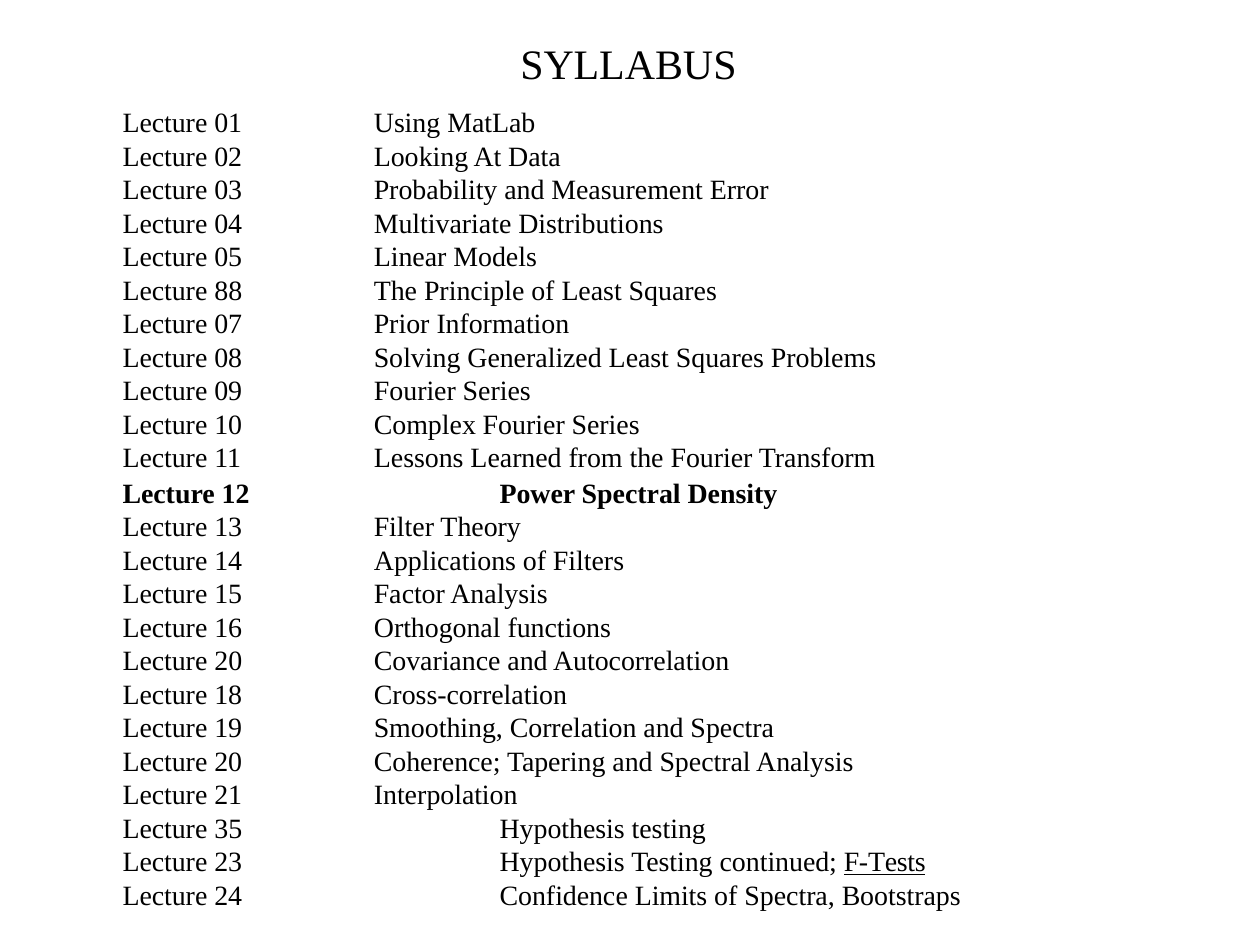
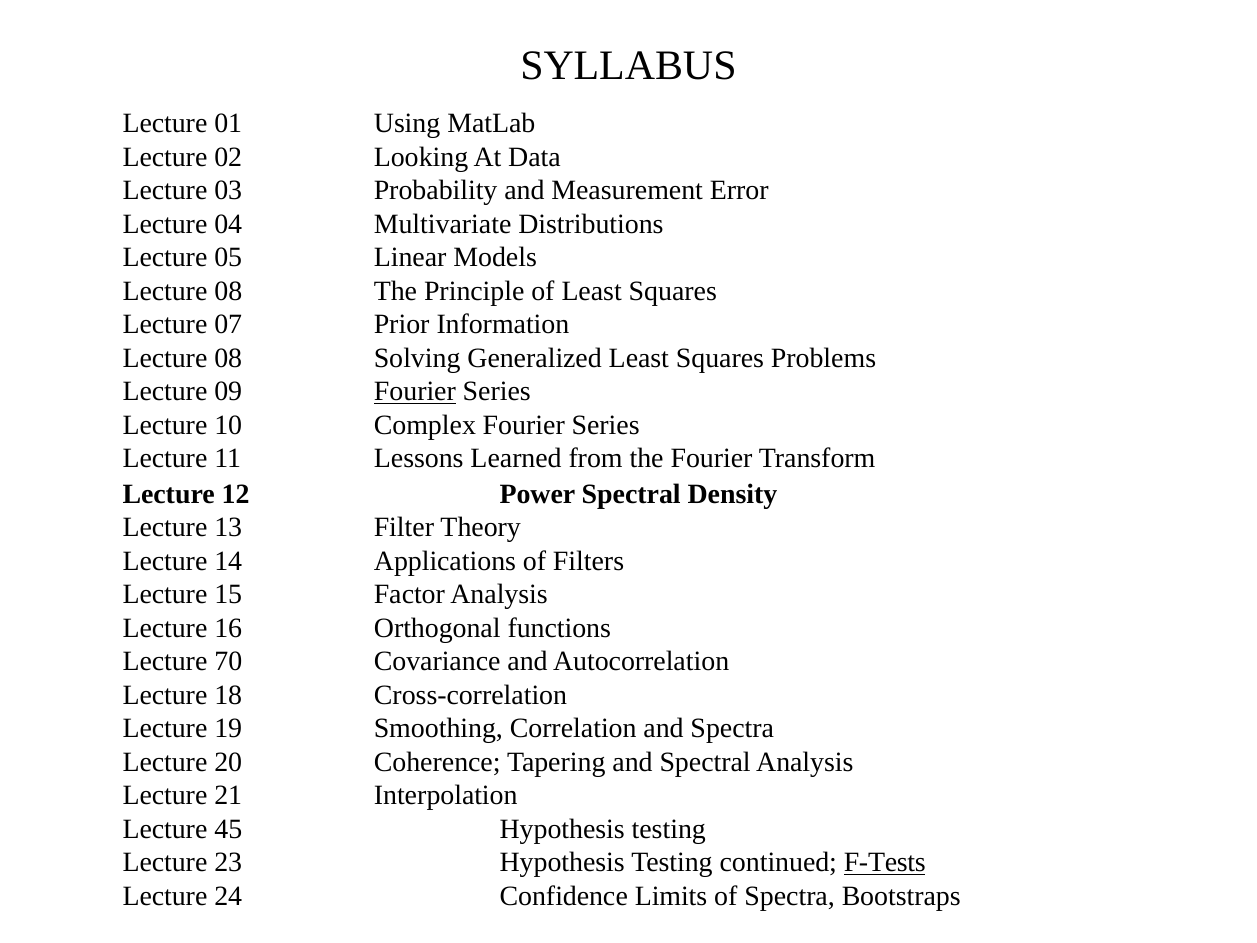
88: 88 -> 08 (228, 291)
Fourier underline: none -> present (415, 391)
20: 20 -> 70 (228, 661)
35: 35 -> 45 (228, 829)
